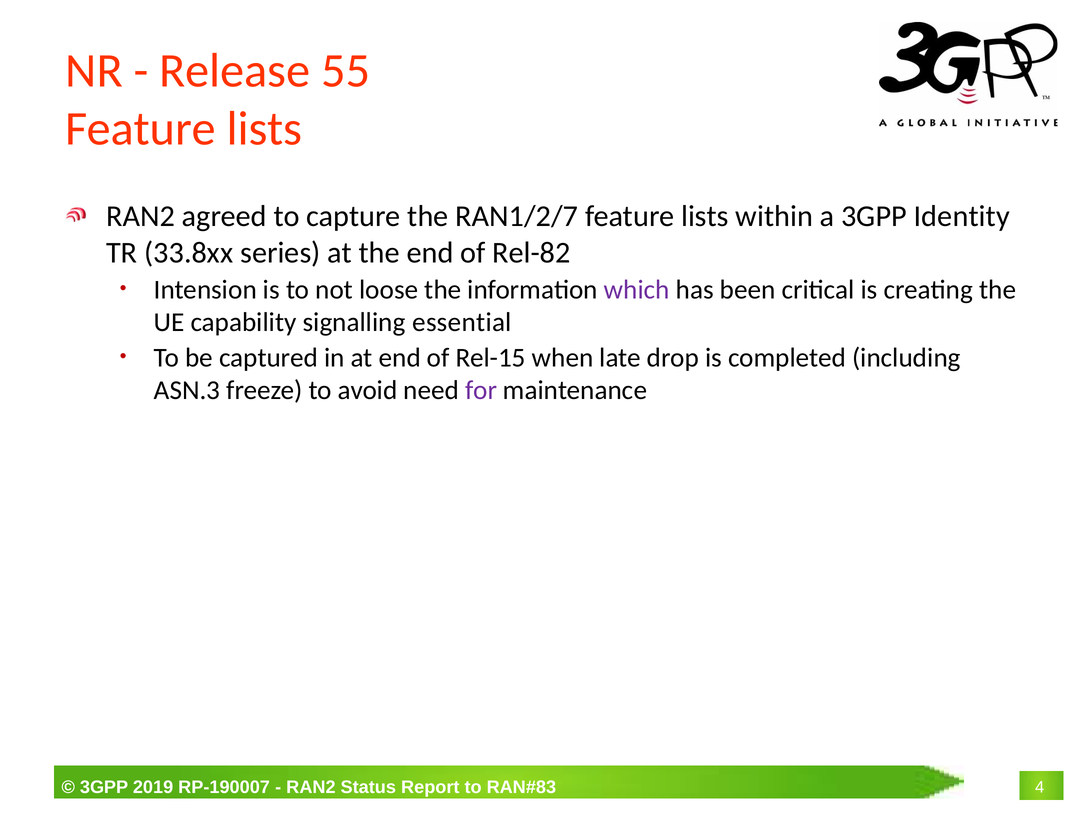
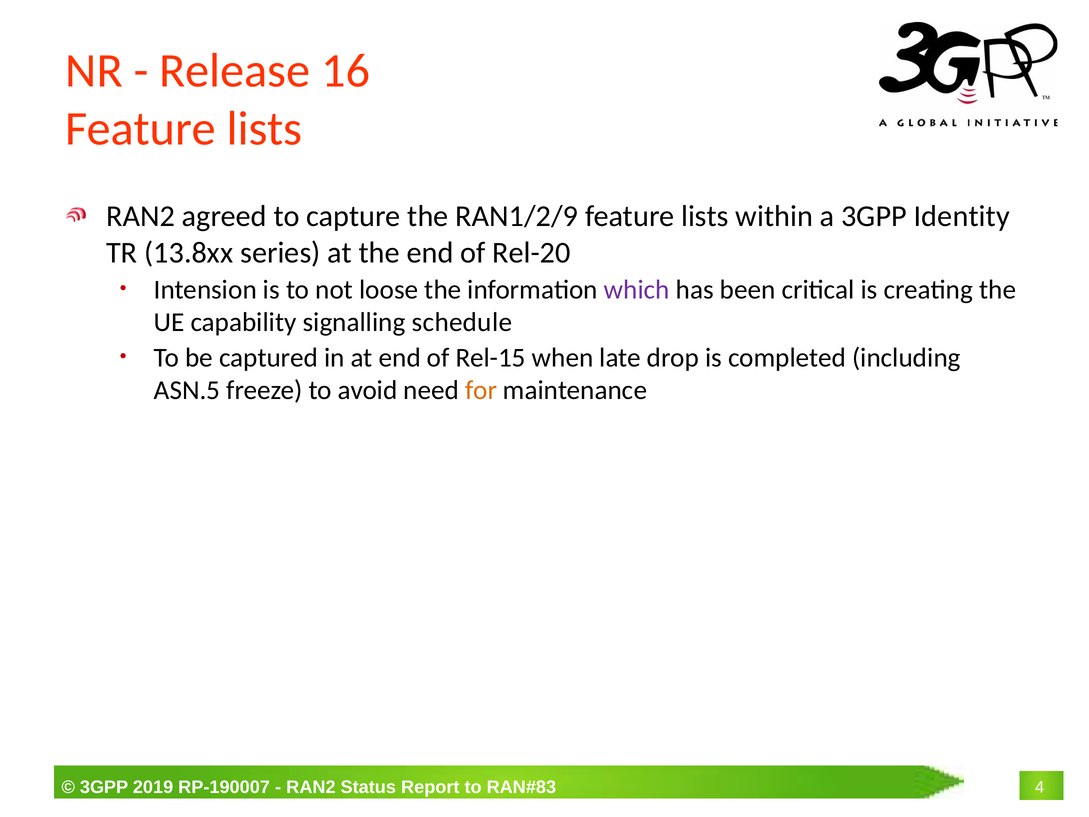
55: 55 -> 16 (346, 71)
RAN1/2/7: RAN1/2/7 -> RAN1/2/9 (517, 216)
33.8xx: 33.8xx -> 13.8xx (189, 253)
Rel-82: Rel-82 -> Rel-20 (531, 253)
essential: essential -> schedule (462, 322)
ASN.3: ASN.3 -> ASN.5 (187, 390)
for colour: purple -> orange (481, 390)
